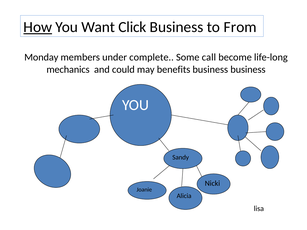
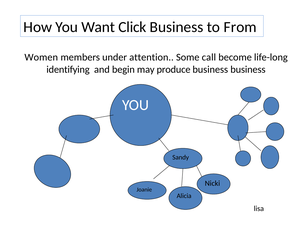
How underline: present -> none (38, 27)
Monday: Monday -> Women (41, 57)
complete: complete -> attention (151, 57)
mechanics: mechanics -> identifying (68, 70)
could: could -> begin (123, 70)
benefits: benefits -> produce (174, 70)
